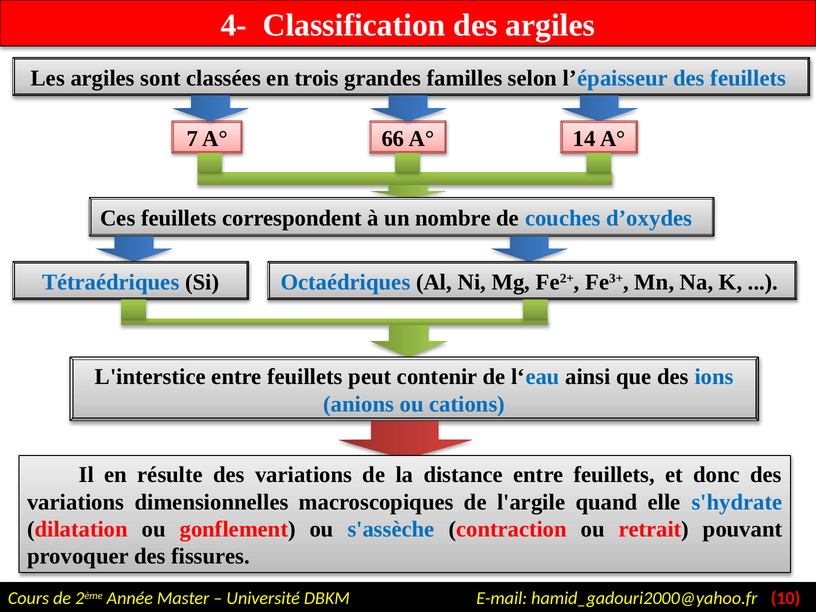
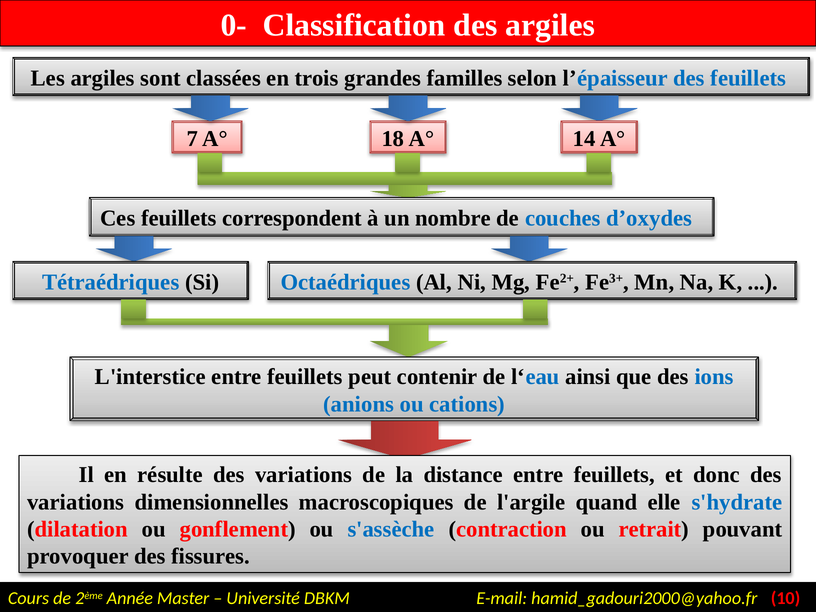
4-: 4- -> 0- (234, 25)
66: 66 -> 18 (393, 139)
